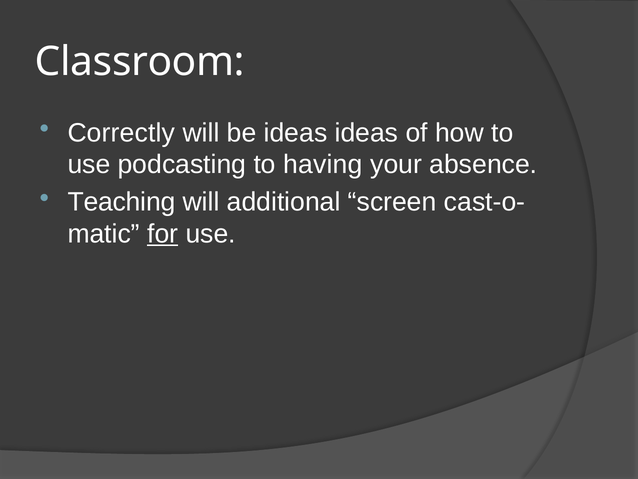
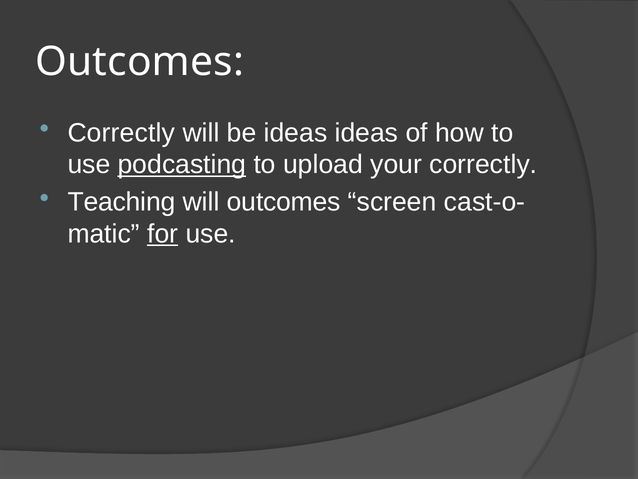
Classroom: Classroom -> Outcomes (140, 62)
podcasting underline: none -> present (182, 164)
having: having -> upload (323, 164)
your absence: absence -> correctly (483, 164)
will additional: additional -> outcomes (284, 202)
